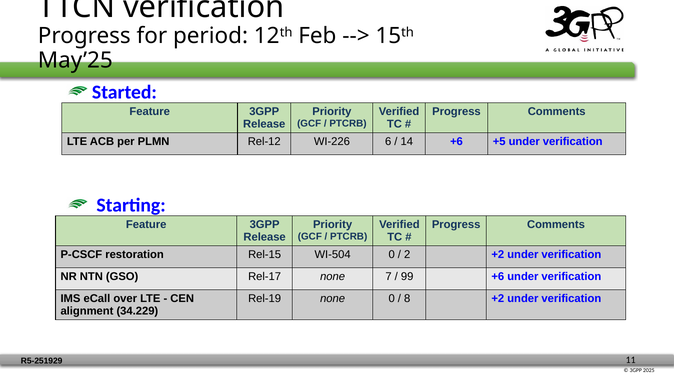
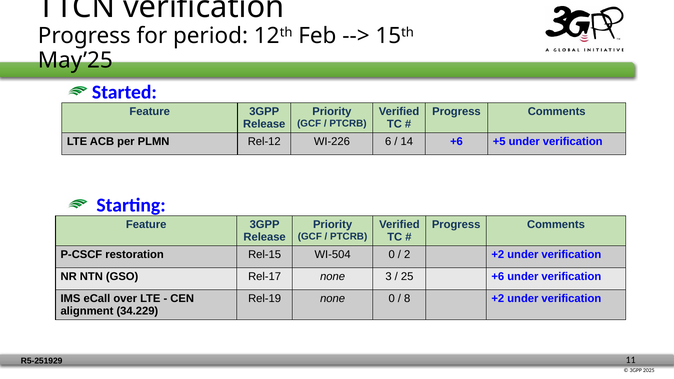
7: 7 -> 3 (389, 277)
99: 99 -> 25 (407, 277)
